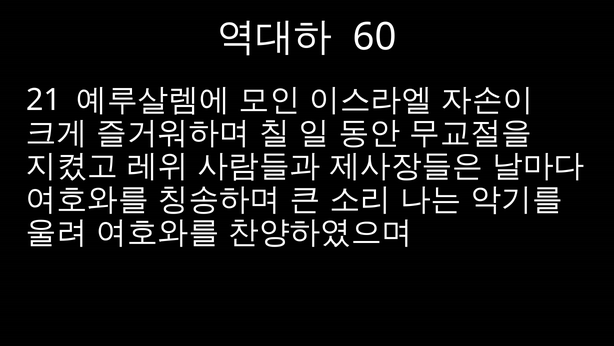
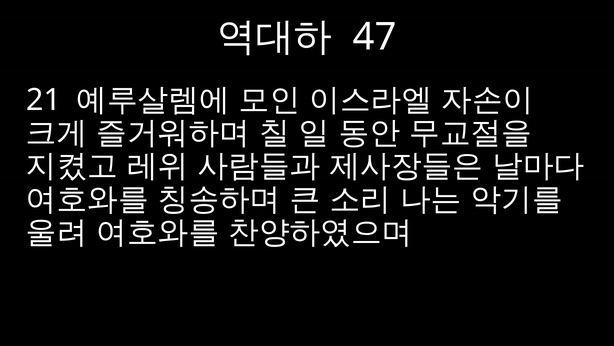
60: 60 -> 47 (375, 37)
